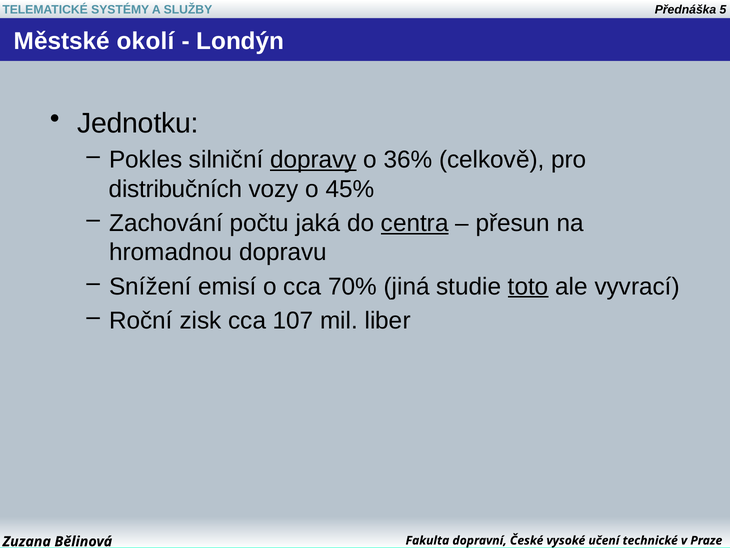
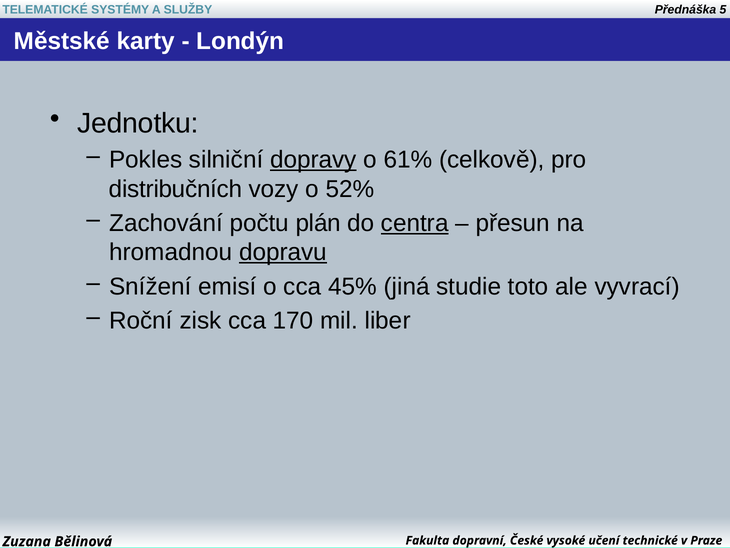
okolí: okolí -> karty (146, 41)
36%: 36% -> 61% (408, 160)
45%: 45% -> 52% (350, 189)
jaká: jaká -> plán (318, 223)
dopravu underline: none -> present (283, 252)
70%: 70% -> 45% (352, 286)
toto underline: present -> none (528, 286)
107: 107 -> 170 (293, 320)
